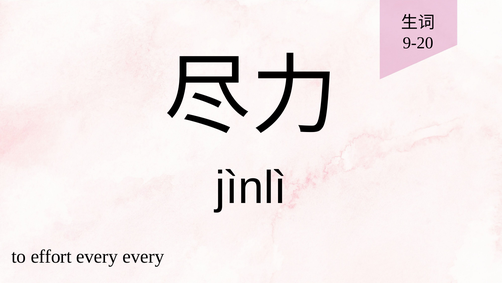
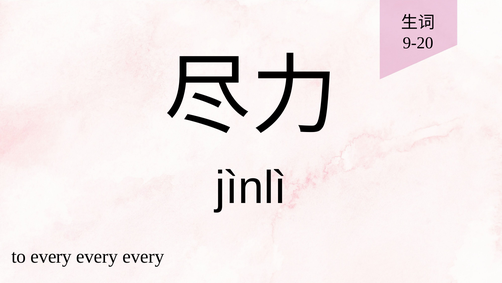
to effort: effort -> every (51, 256)
